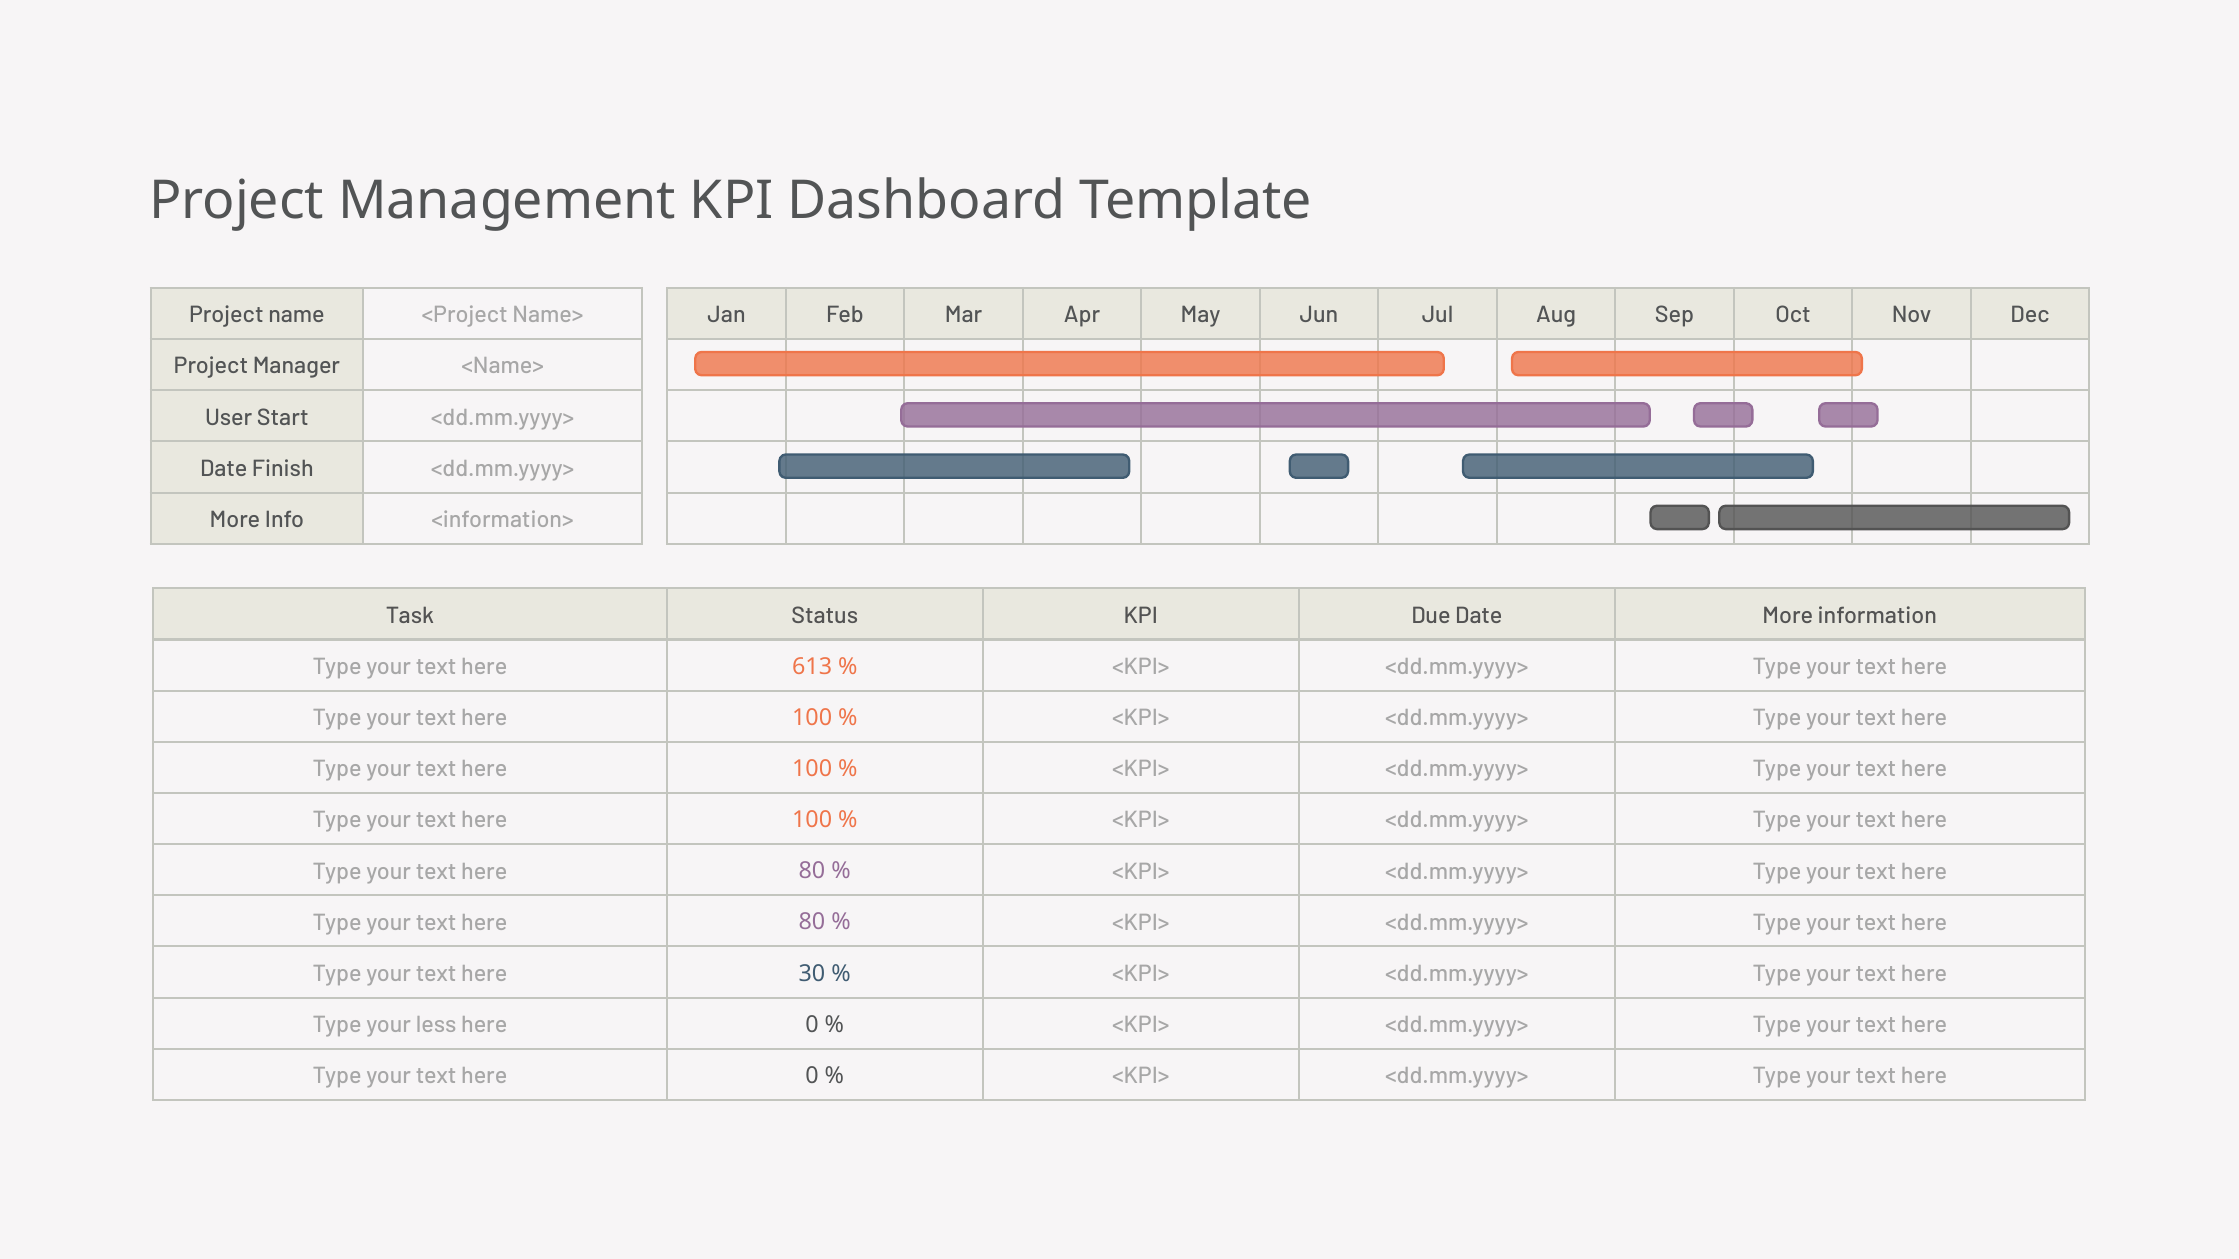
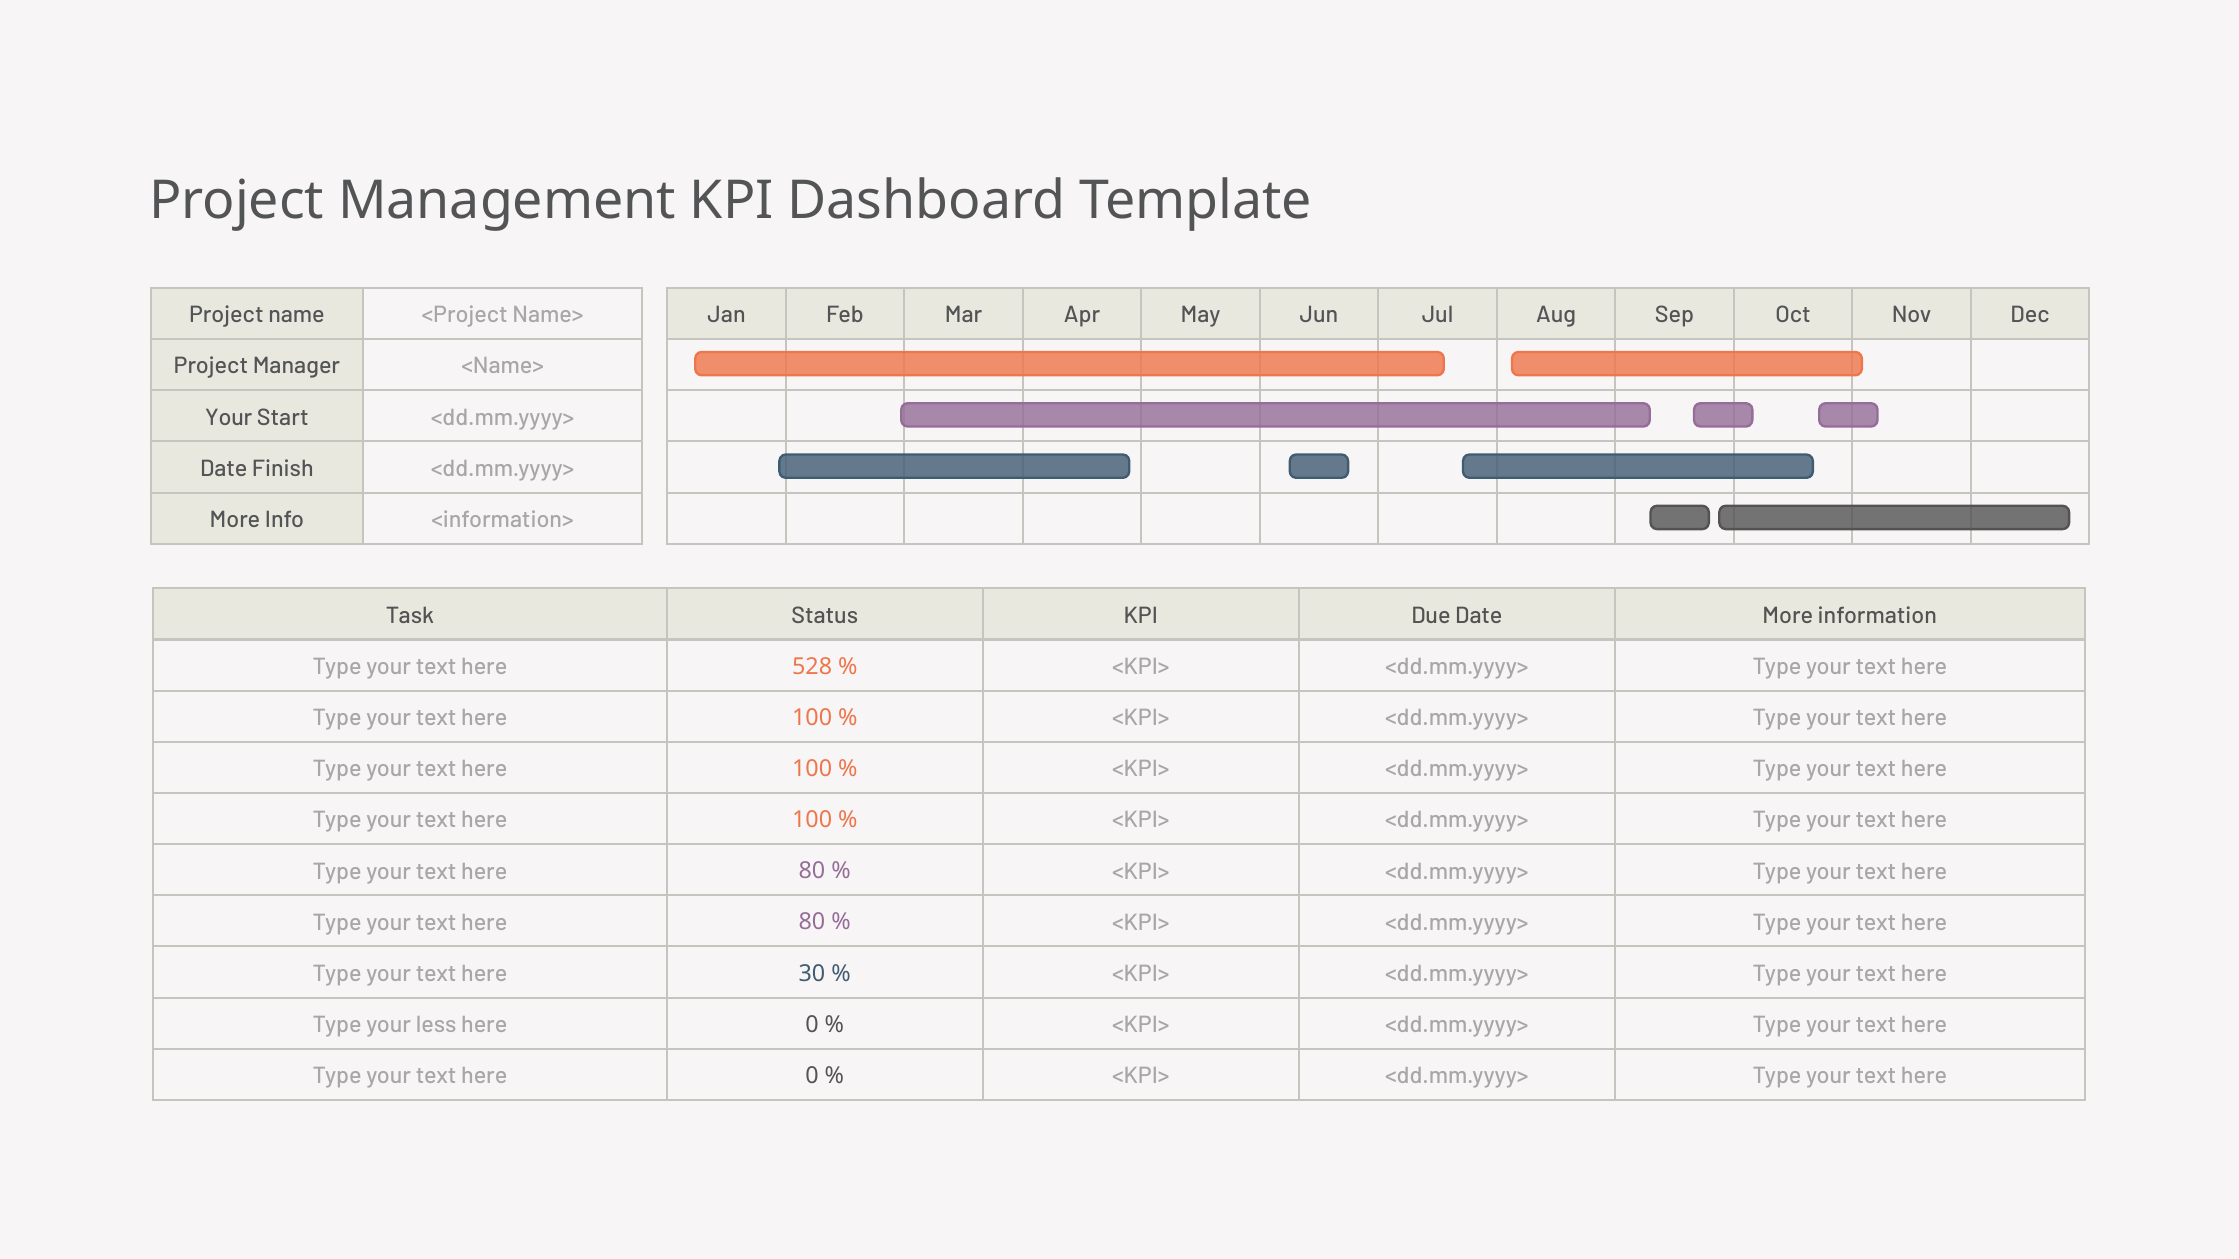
User: User -> Your (229, 418)
613: 613 -> 528 (812, 667)
